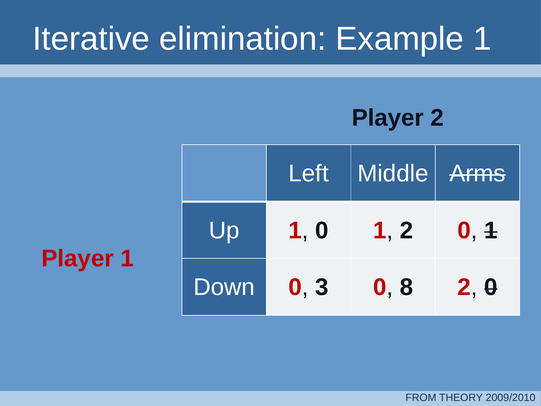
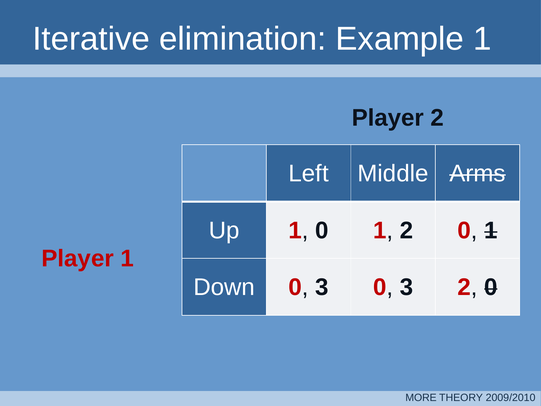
3 0 8: 8 -> 3 (406, 287)
FROM: FROM -> MORE (421, 398)
